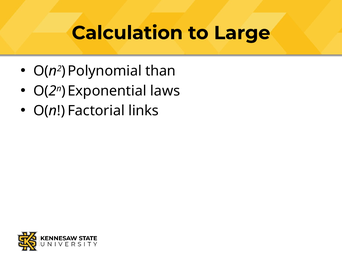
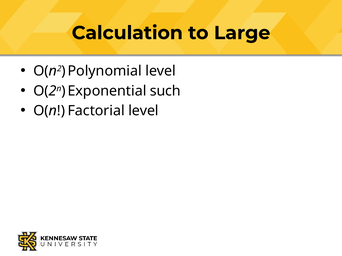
than: than -> level (161, 71)
laws: laws -> such (165, 91)
links: links -> level (144, 111)
